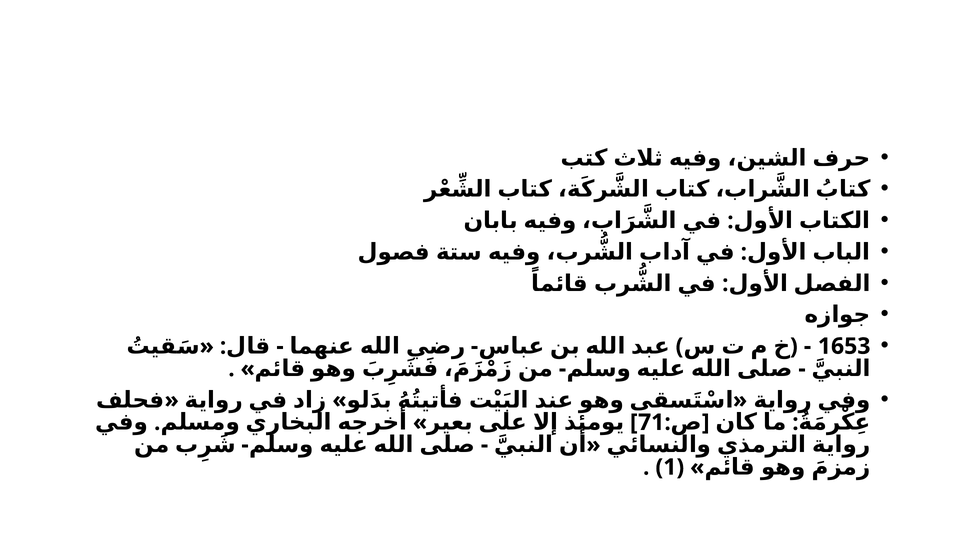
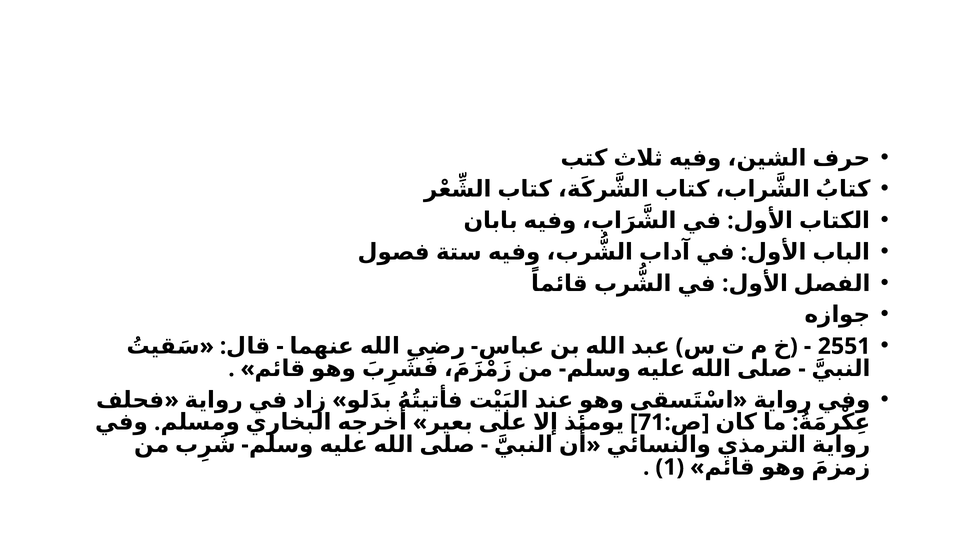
1653: 1653 -> 2551 (844, 346)
